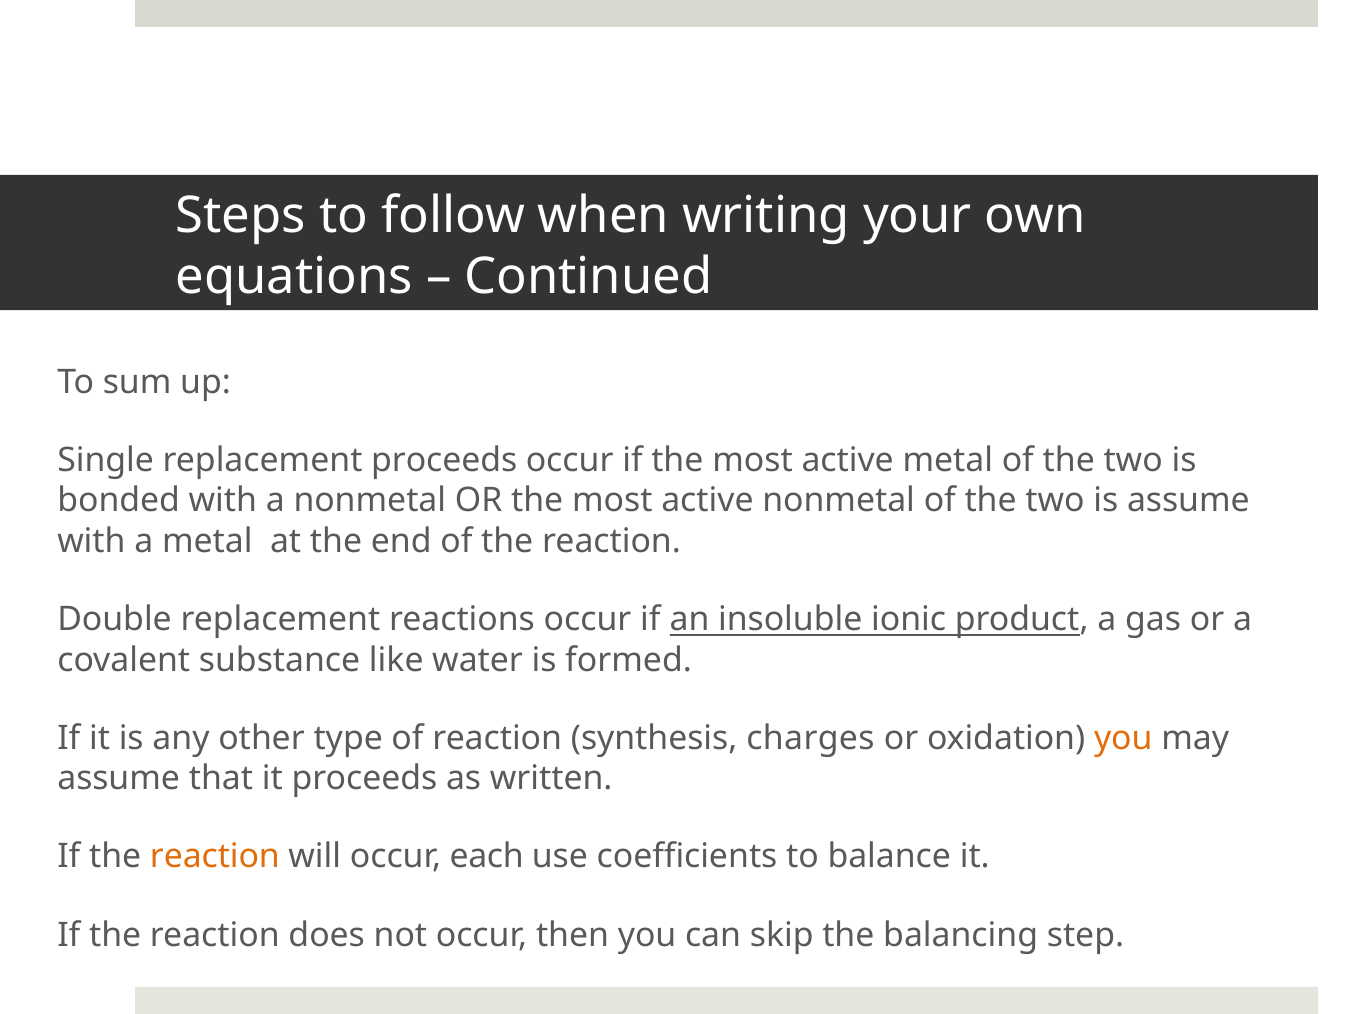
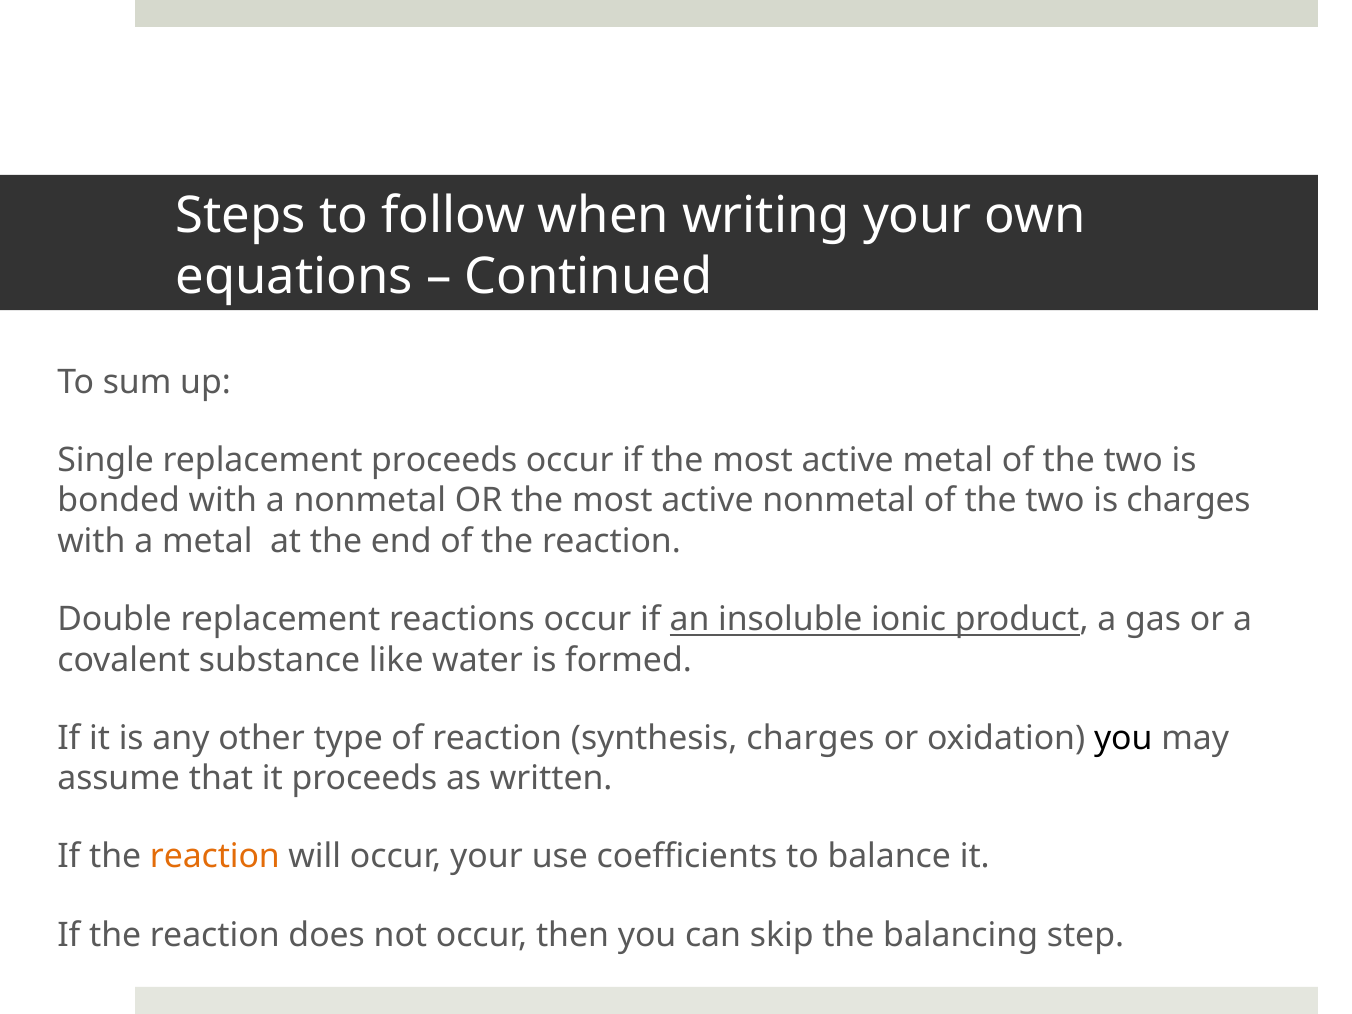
is assume: assume -> charges (1189, 501)
you colour: orange -> black (1123, 738)
occur each: each -> your (486, 857)
